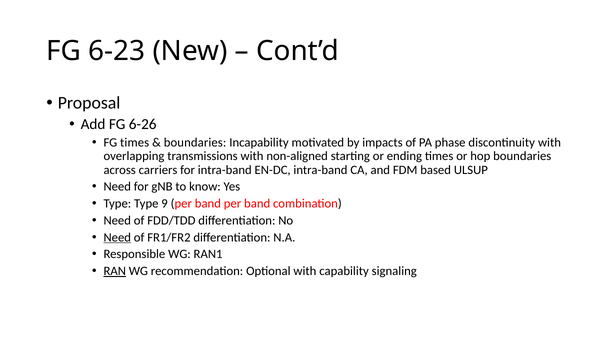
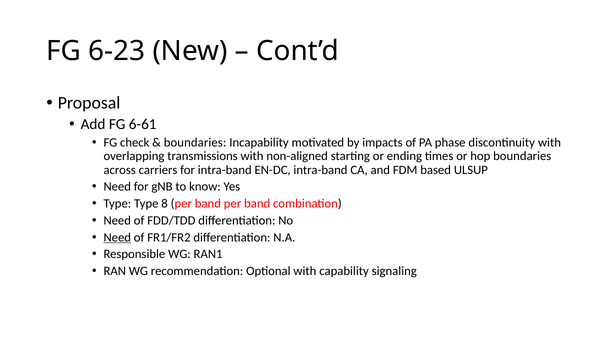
6-26: 6-26 -> 6-61 (143, 124)
FG times: times -> check (135, 142)
9: 9 -> 8 (165, 203)
RAN underline: present -> none (115, 271)
